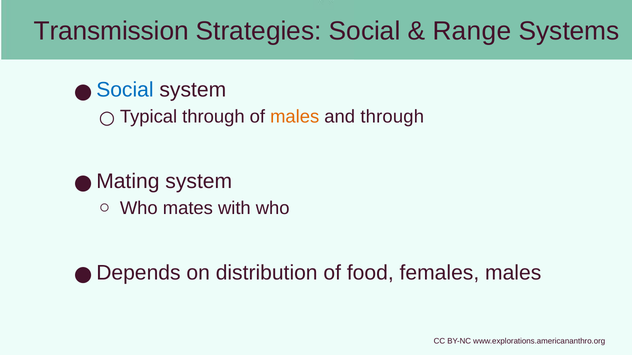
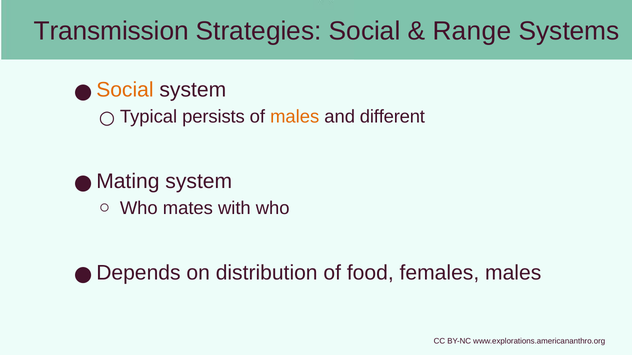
Social colour: blue -> orange (125, 90)
Typical through: through -> persists (214, 117)
and through: through -> different (392, 117)
